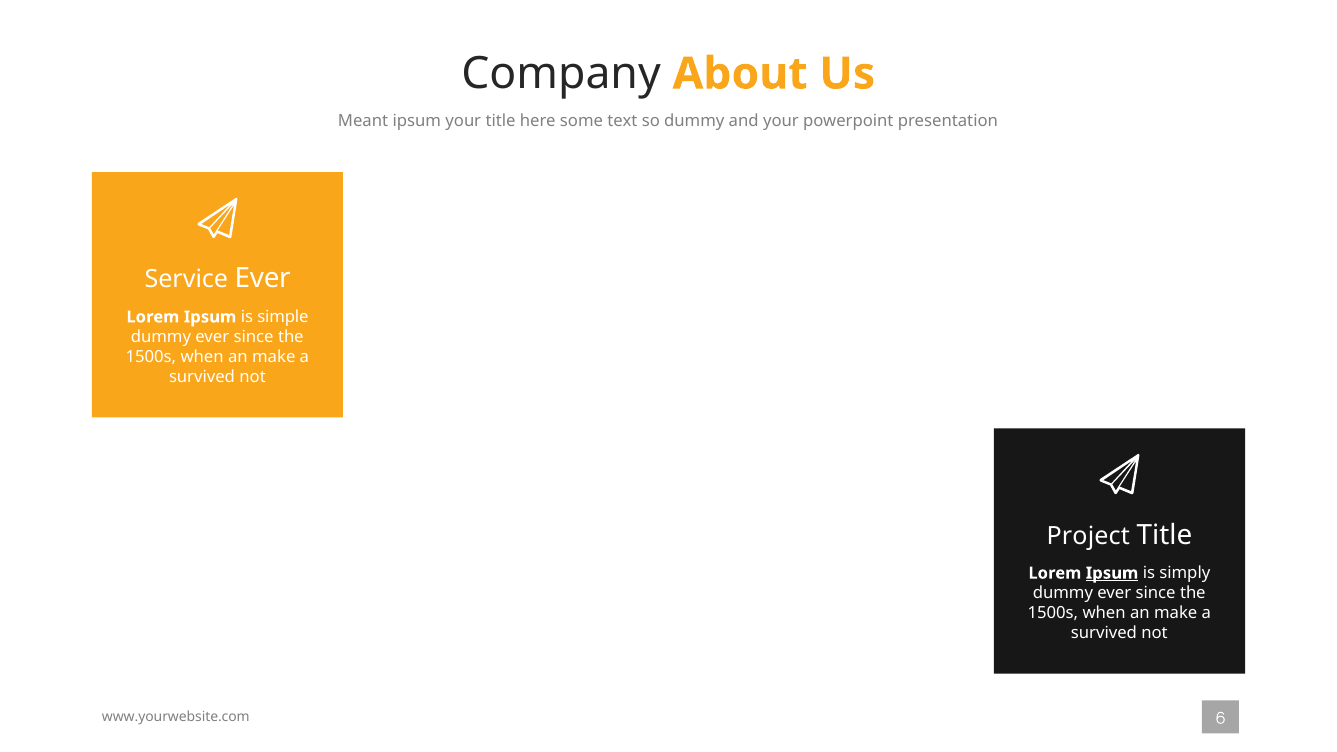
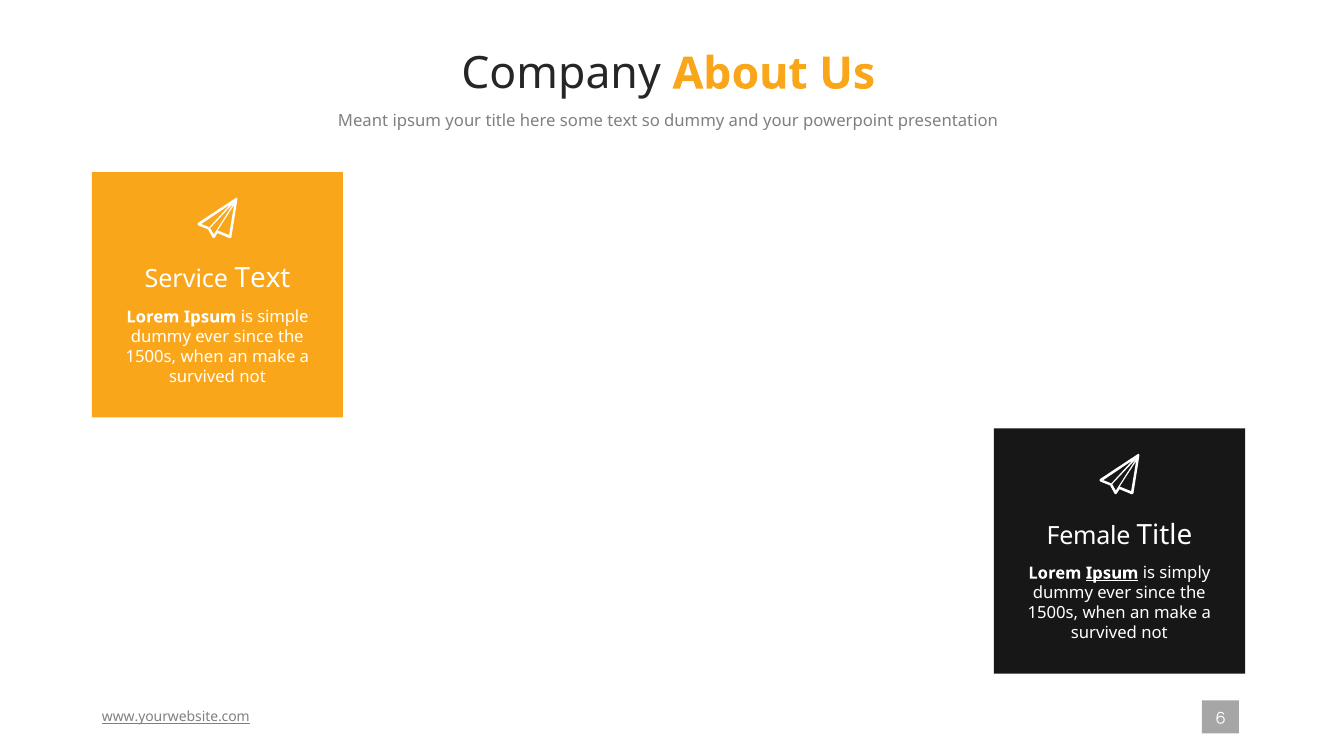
Service Ever: Ever -> Text (263, 279)
Project: Project -> Female (1089, 536)
www.yourwebsite.com underline: none -> present (176, 717)
